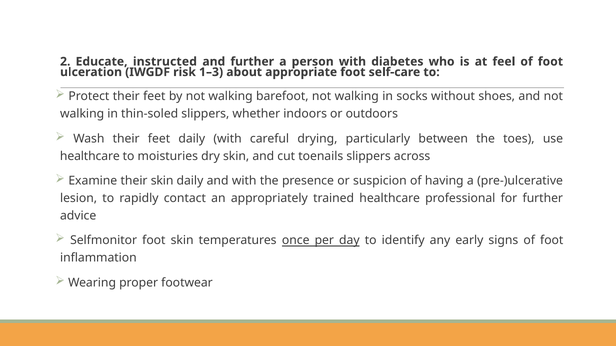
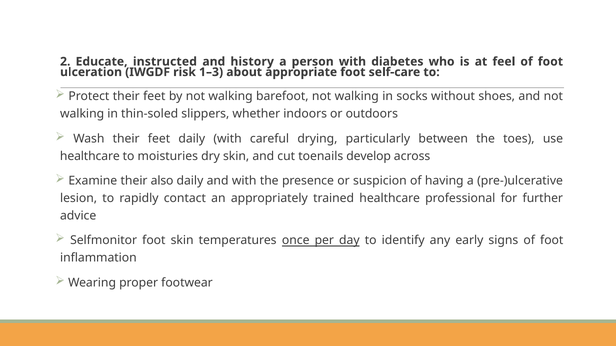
and further: further -> history (252, 62)
toenails slippers: slippers -> develop (369, 156)
their skin: skin -> also (162, 181)
